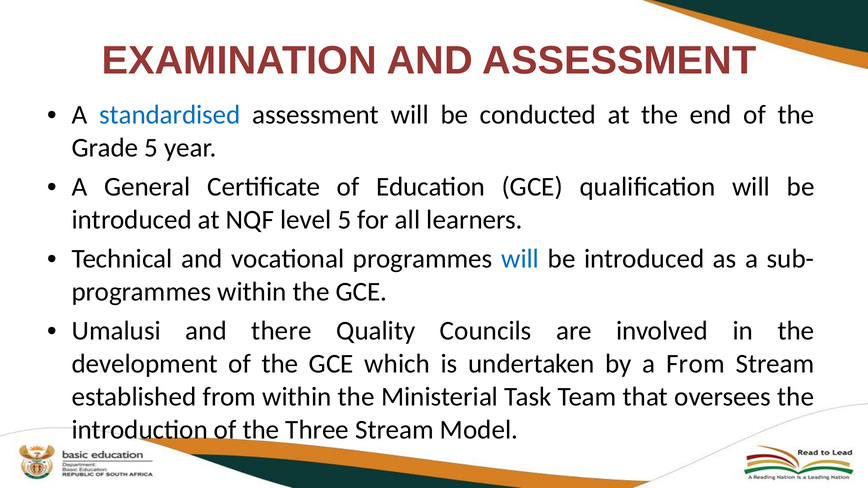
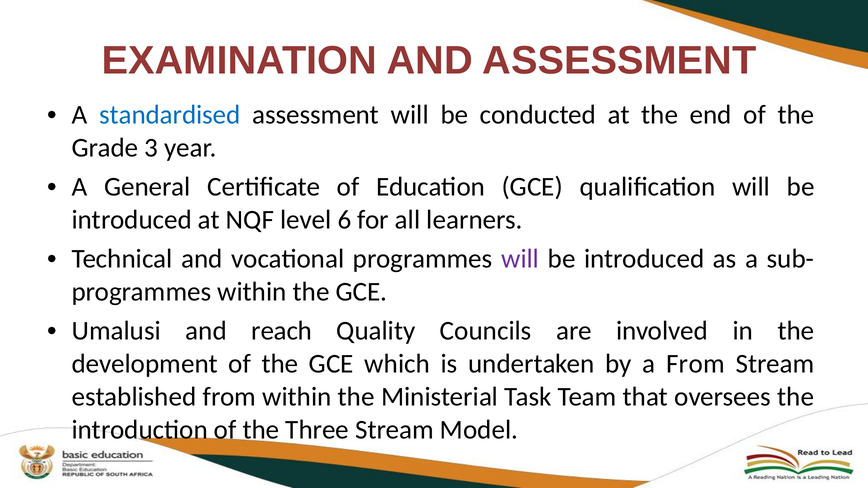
Grade 5: 5 -> 3 (151, 148)
level 5: 5 -> 6 (344, 220)
will colour: blue -> purple (520, 259)
there: there -> reach (282, 331)
